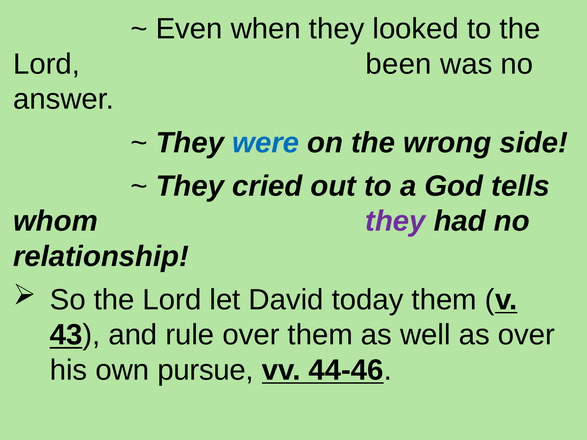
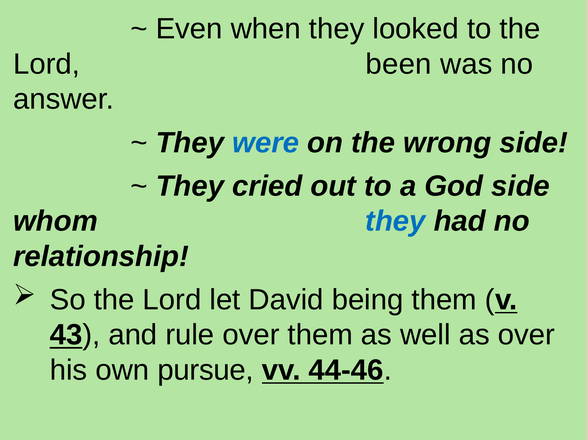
God tells: tells -> side (521, 186)
they colour: purple -> blue (395, 221)
today: today -> being (368, 300)
